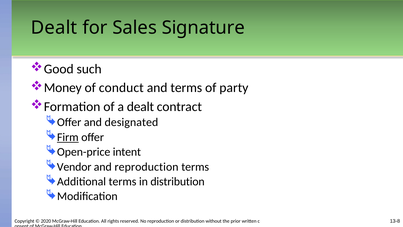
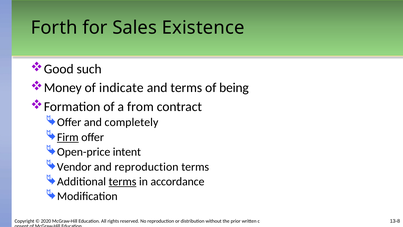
Dealt: Dealt -> Forth (54, 28)
Signature: Signature -> Existence (203, 28)
conduct: conduct -> indicate (121, 88)
party: party -> being (234, 88)
a dealt: dealt -> from (140, 106)
designated: designated -> completely (131, 122)
terms underline: none -> present (123, 181)
in distribution: distribution -> accordance (178, 181)
